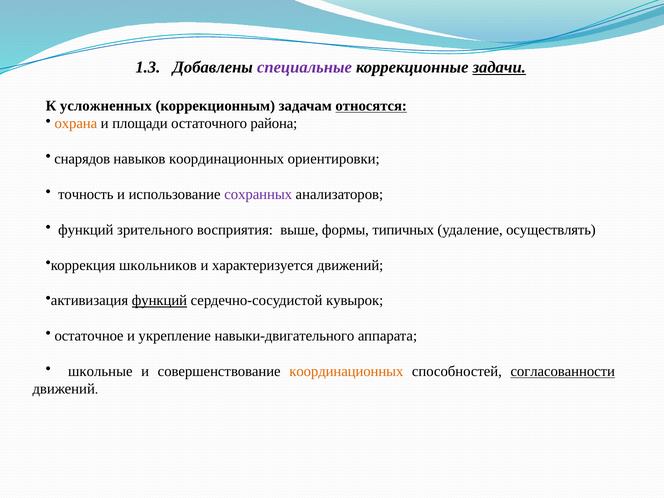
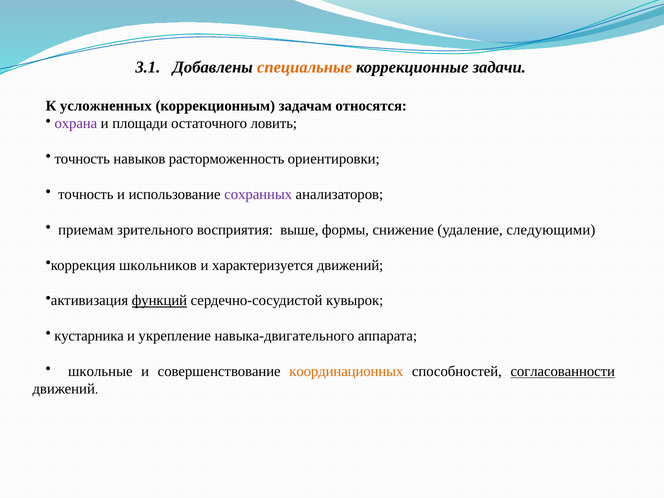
1.3: 1.3 -> 3.1 (148, 67)
специальные colour: purple -> orange (304, 67)
задачи underline: present -> none (499, 67)
относятся underline: present -> none (371, 106)
охрана colour: orange -> purple (76, 124)
района: района -> ловить (274, 124)
снарядов: снарядов -> точность (82, 159)
навыков координационных: координационных -> расторможенность (227, 159)
функций: функций -> приемам (86, 230)
типичных: типичных -> снижение (403, 230)
осуществлять: осуществлять -> следующими (551, 230)
остаточное: остаточное -> кустарника (89, 336)
навыки-двигательного: навыки-двигательного -> навыка-двигательного (284, 336)
